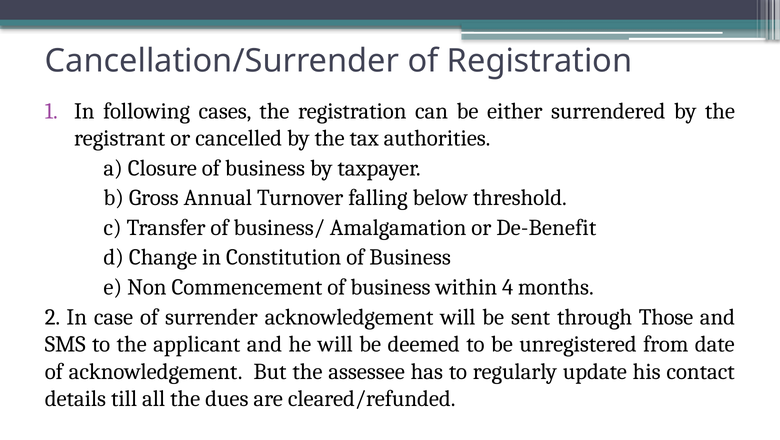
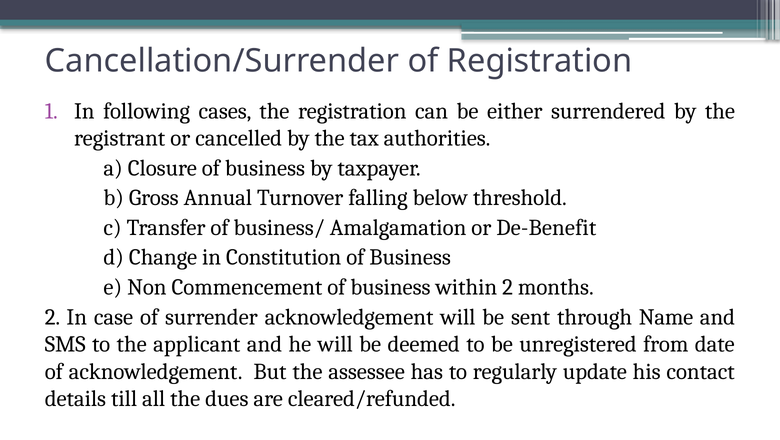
within 4: 4 -> 2 (508, 287)
Those: Those -> Name (666, 317)
